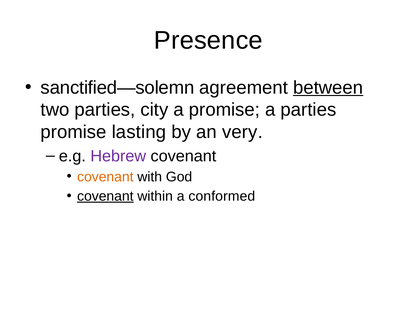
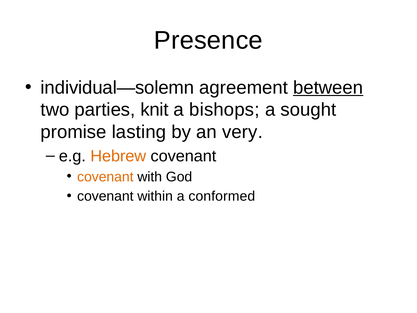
sanctified—solemn: sanctified—solemn -> individual—solemn (117, 87)
city: city -> knit (155, 110)
a promise: promise -> bishops (224, 110)
a parties: parties -> sought (308, 110)
Hebrew colour: purple -> orange (118, 156)
covenant underline: present -> none (105, 196)
